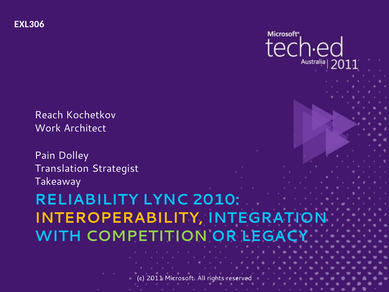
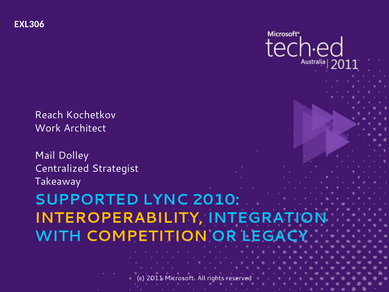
Pain: Pain -> Mail (45, 155)
Translation: Translation -> Centralized (62, 168)
RELIABILITY: RELIABILITY -> SUPPORTED (87, 200)
COMPETITION colour: light green -> yellow (147, 236)
